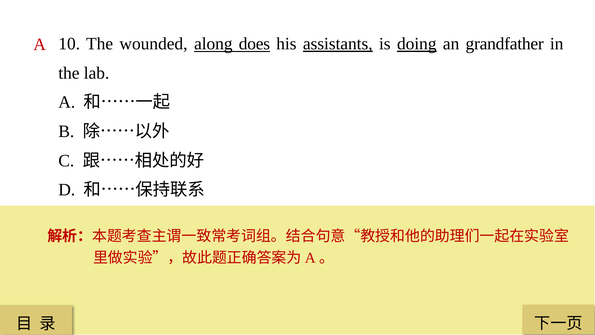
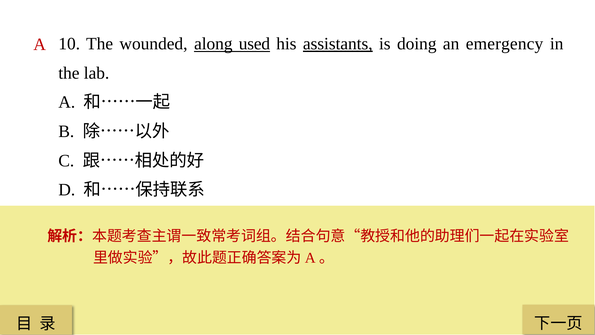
does: does -> used (254, 44)
doing underline: present -> none (417, 44)
grandfather: grandfather -> emergency (505, 44)
